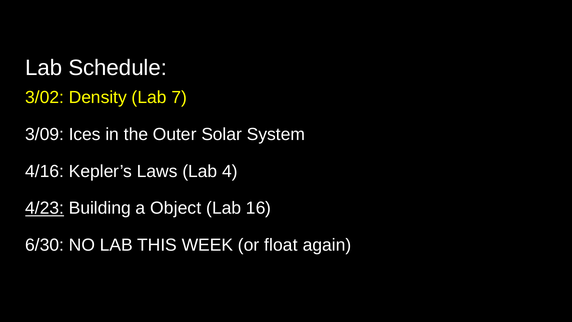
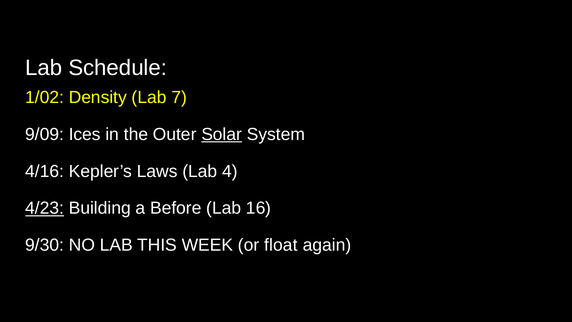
3/02: 3/02 -> 1/02 (45, 97)
3/09: 3/09 -> 9/09 (45, 134)
Solar underline: none -> present (222, 134)
Object: Object -> Before (176, 208)
6/30: 6/30 -> 9/30 (45, 245)
